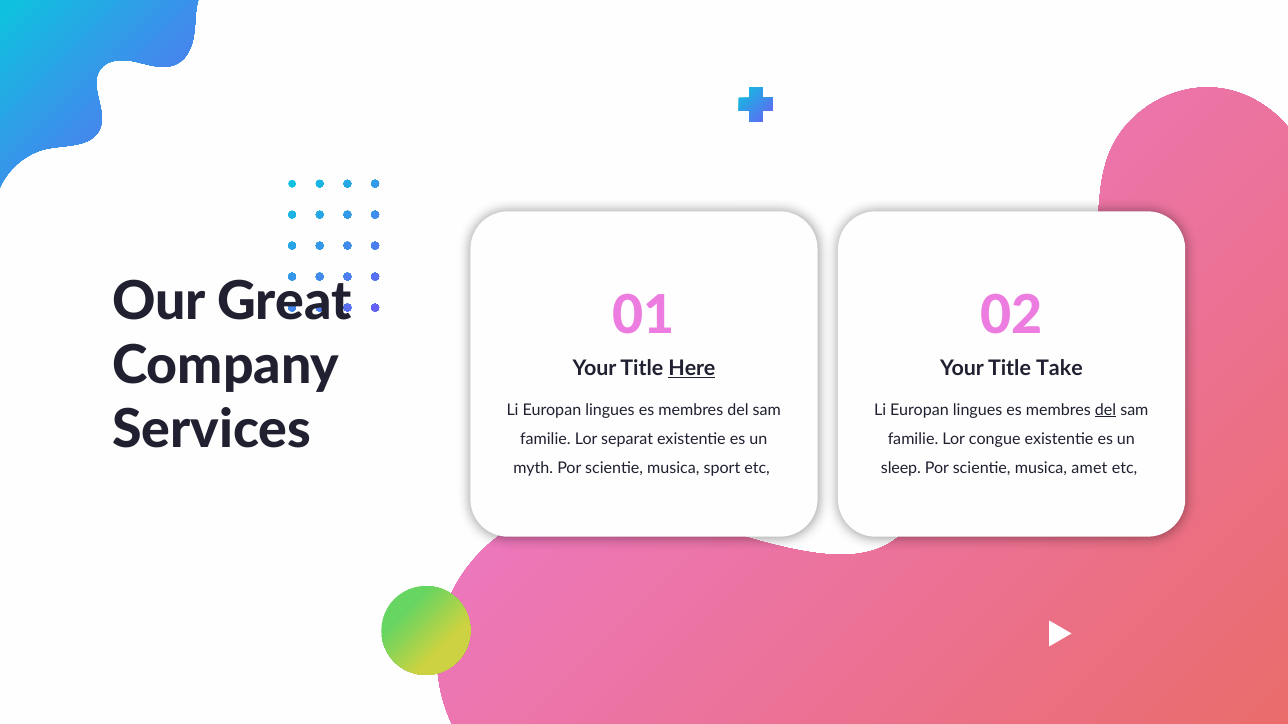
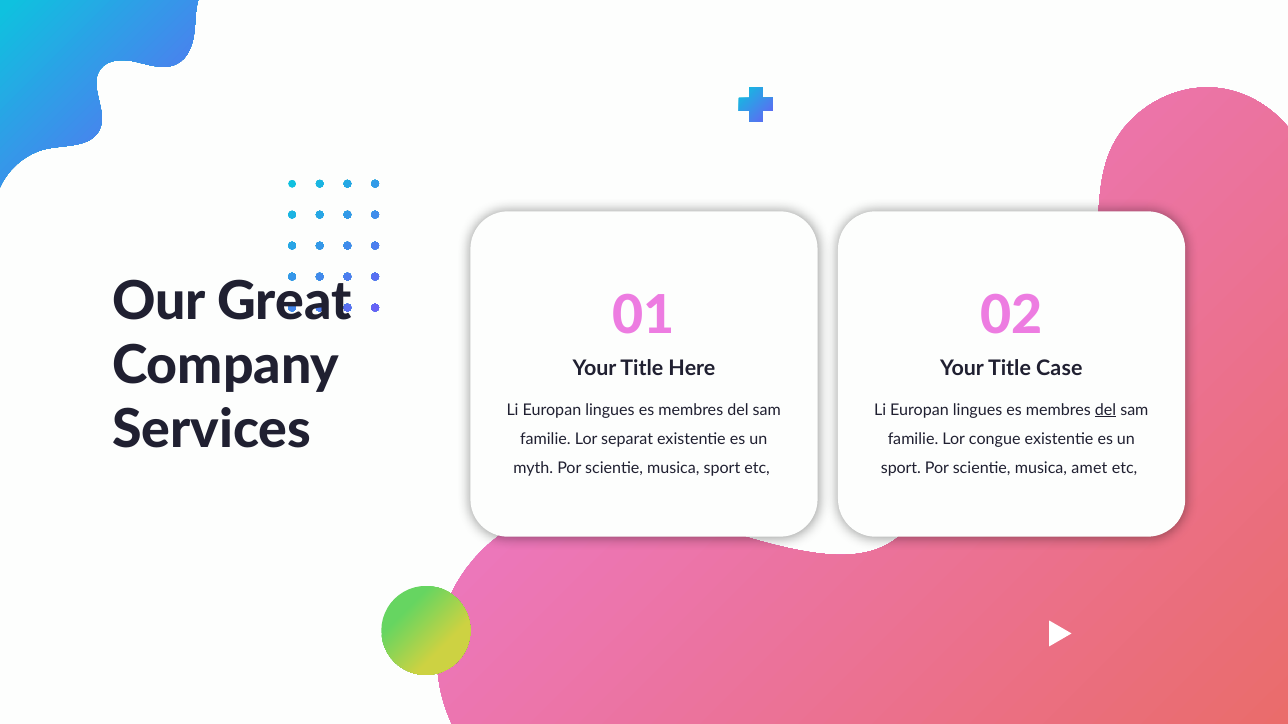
Here underline: present -> none (692, 369)
Take: Take -> Case (1059, 369)
sleep: sleep -> sport (901, 468)
